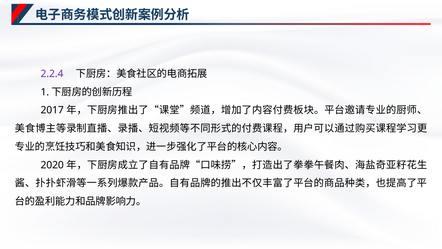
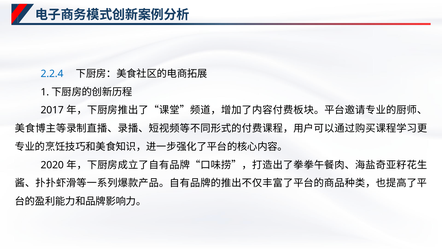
2.2.4 colour: purple -> blue (52, 74)
